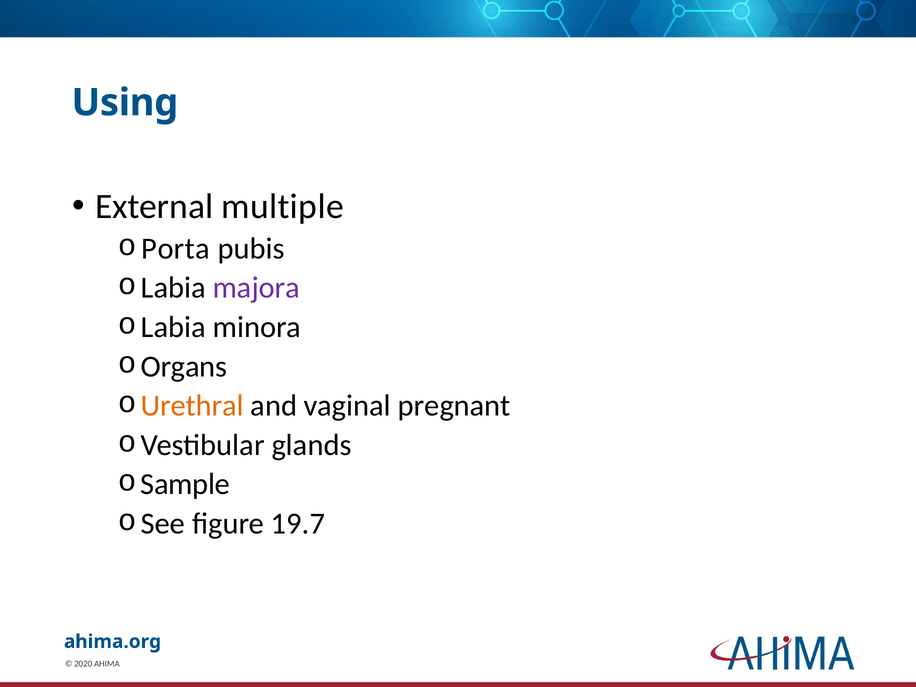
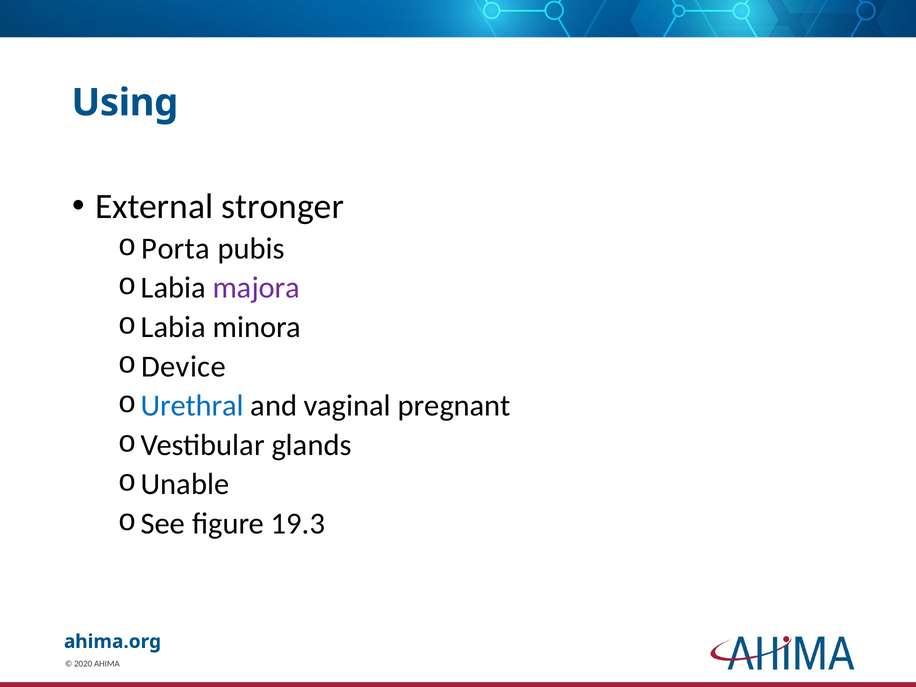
multiple: multiple -> stronger (283, 206)
Organs: Organs -> Device (184, 366)
Urethral colour: orange -> blue (192, 406)
Sample: Sample -> Unable (185, 484)
19.7: 19.7 -> 19.3 (298, 524)
